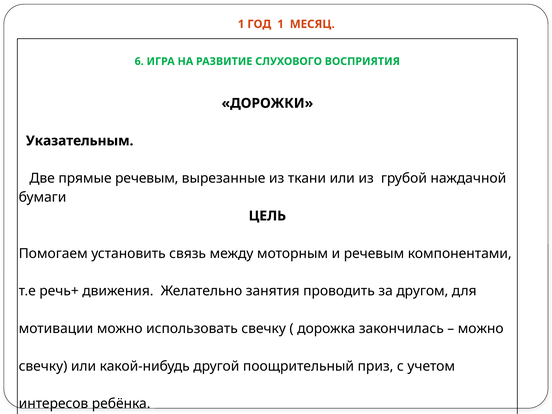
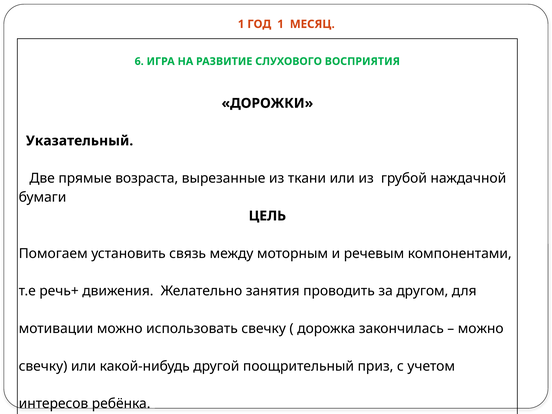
Указательным: Указательным -> Указательный (80, 141)
прямые речевым: речевым -> возраста (147, 178)
